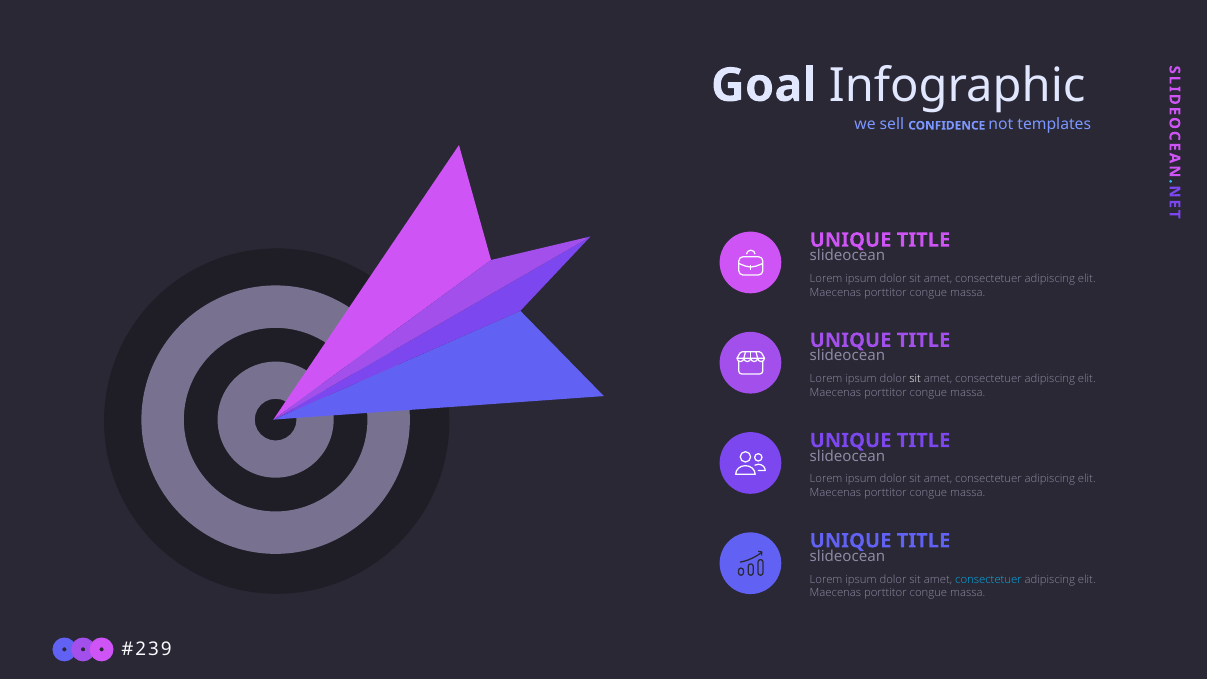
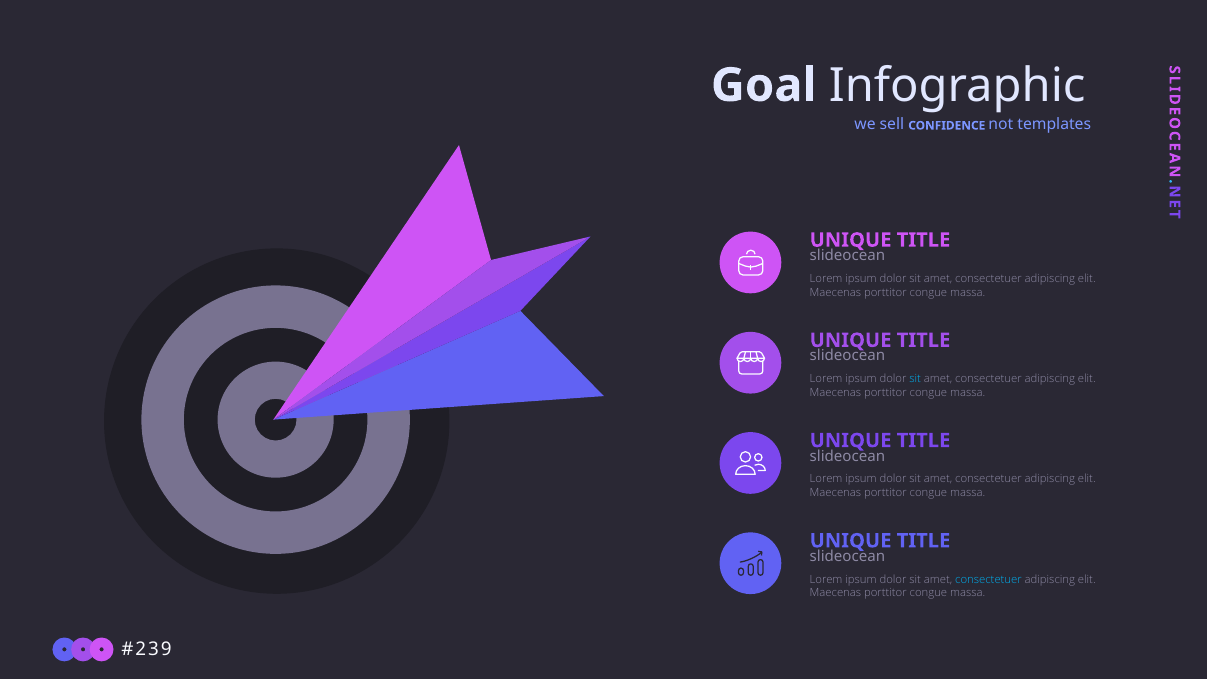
sit colour: white -> light blue (915, 379)
